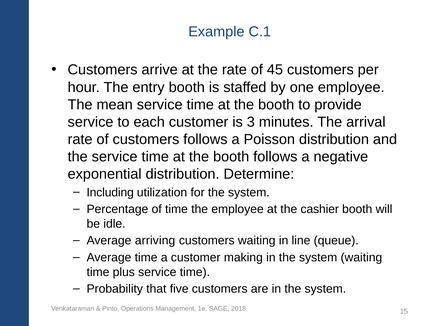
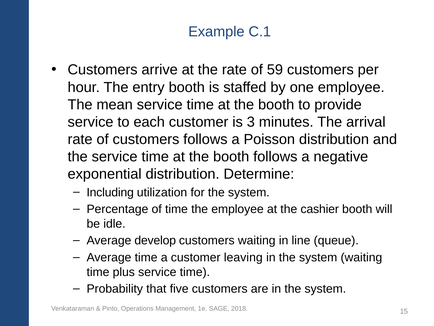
45: 45 -> 59 (275, 70)
arriving: arriving -> develop (155, 240)
making: making -> leaving (243, 257)
